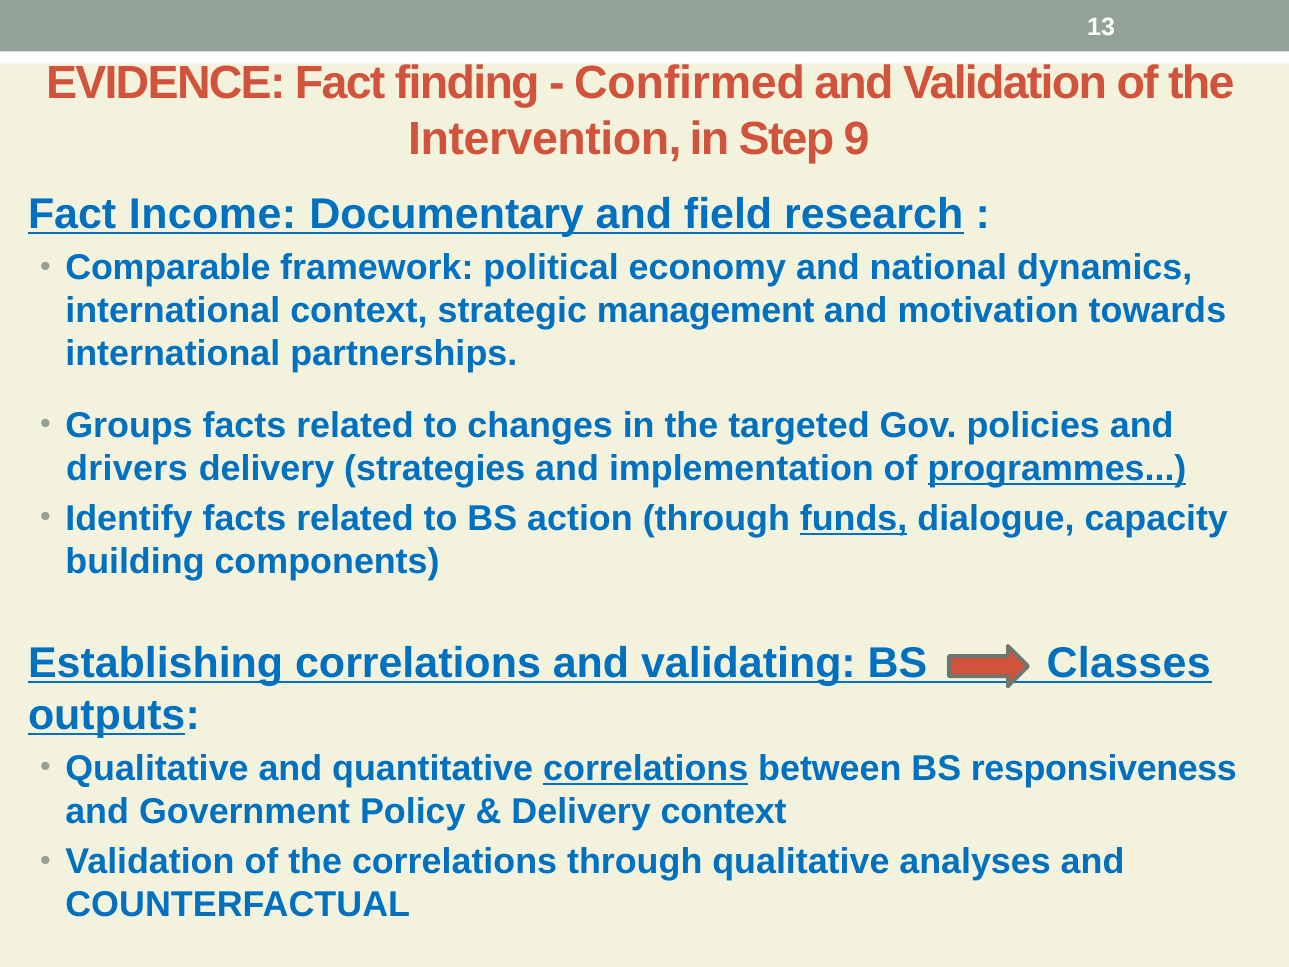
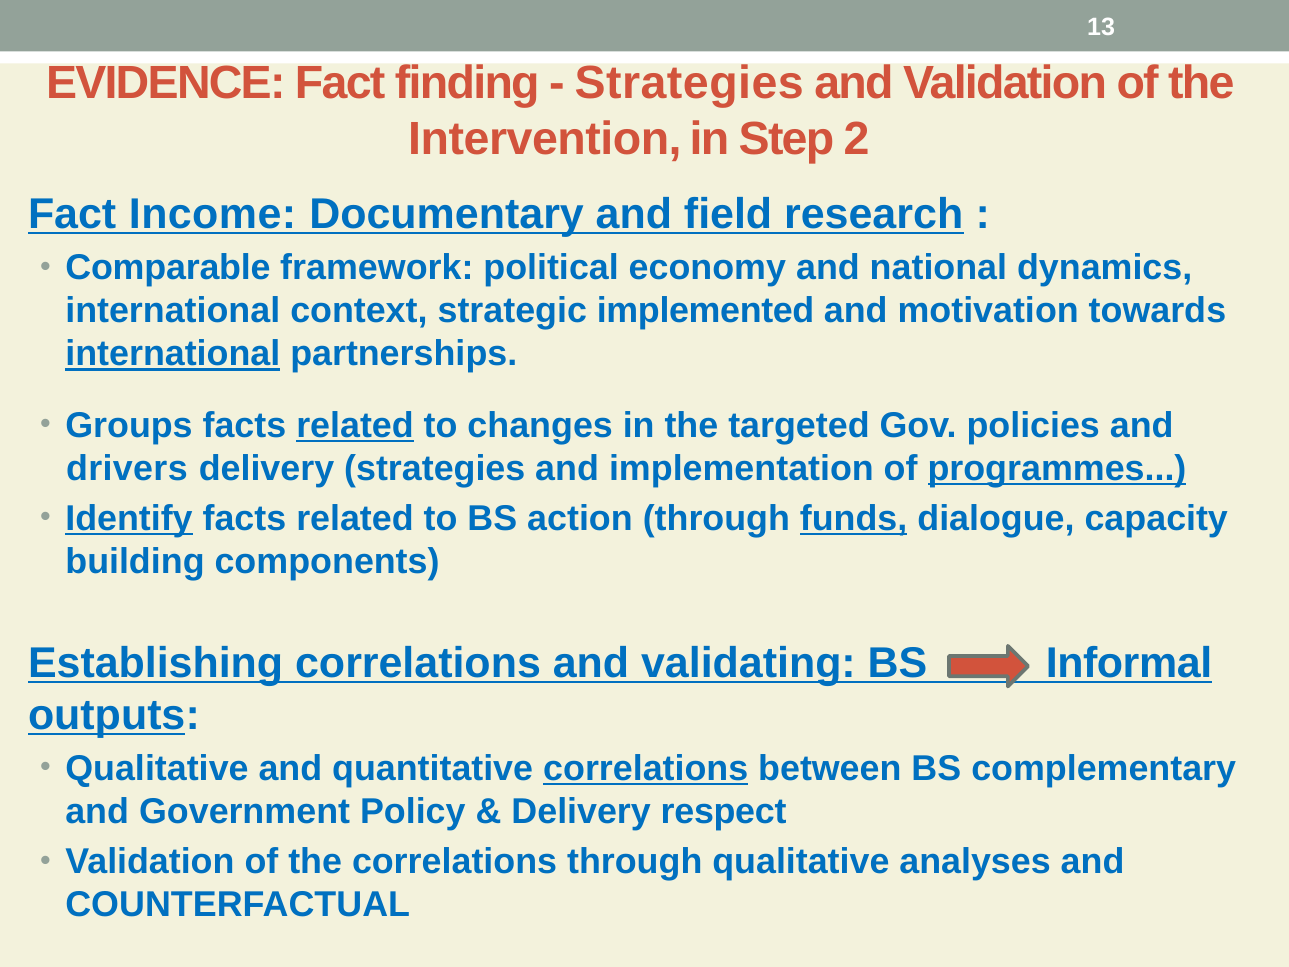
Confirmed: Confirmed -> Strategies (689, 83)
9: 9 -> 2 (857, 139)
management: management -> implemented (706, 311)
international underline: none -> present (173, 354)
related underline: none -> present (355, 426)
Identify underline: none -> present (129, 519)
Classes: Classes -> Informal (1129, 663)
responsiveness: responsiveness -> complementary (1104, 769)
Delivery context: context -> respect (724, 812)
